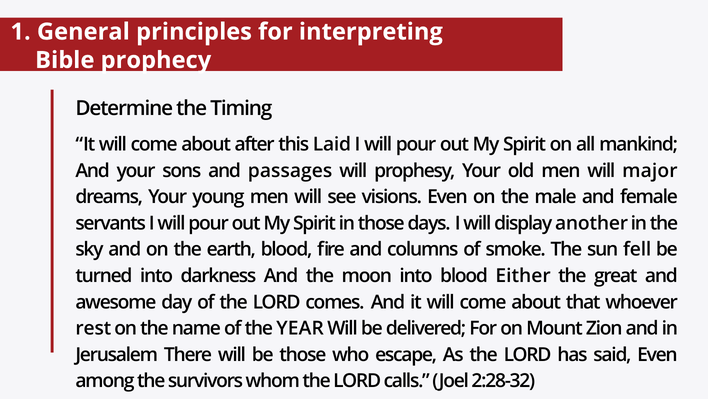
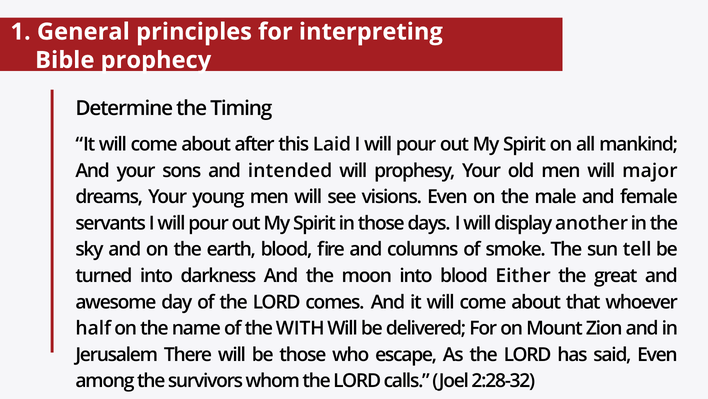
passages: passages -> intended (290, 171)
fell: fell -> tell (637, 250)
rest: rest -> half (93, 329)
YEAR: YEAR -> WITH (300, 329)
